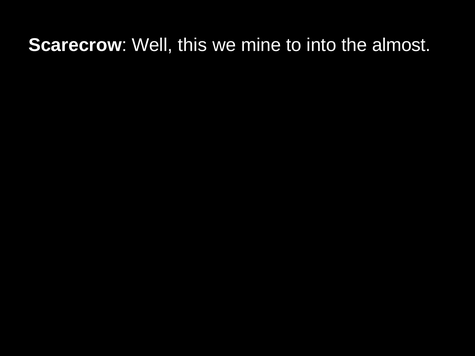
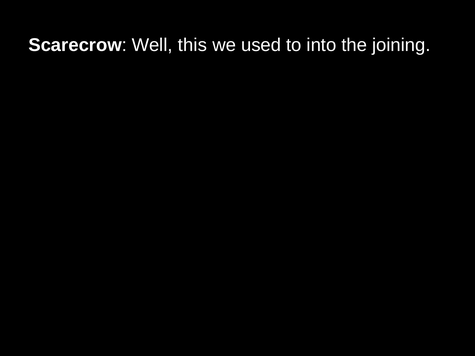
mine: mine -> used (261, 45)
almost: almost -> joining (401, 45)
